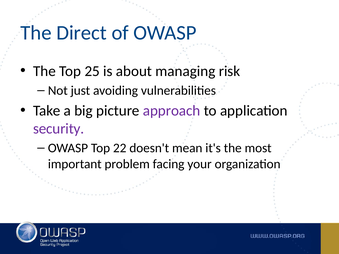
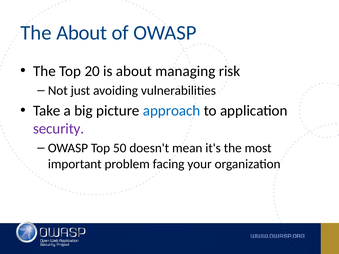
The Direct: Direct -> About (82, 33)
25: 25 -> 20 (92, 71)
approach colour: purple -> blue (172, 111)
22: 22 -> 50 (120, 148)
